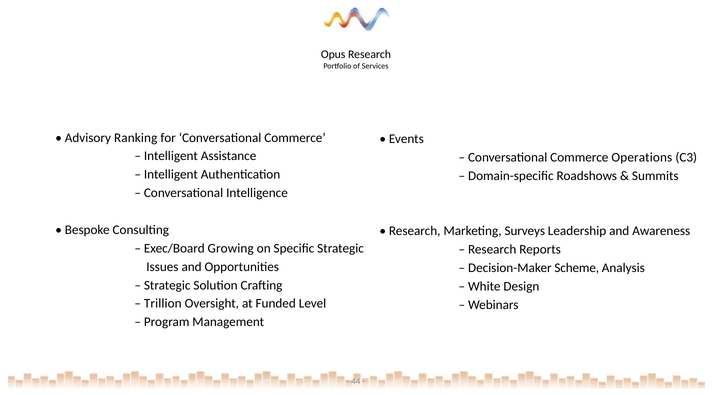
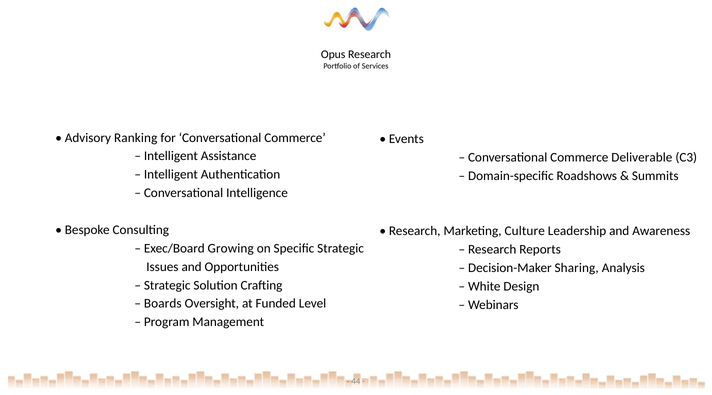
Operations: Operations -> Deliverable (642, 158)
Surveys: Surveys -> Culture (525, 231)
Scheme: Scheme -> Sharing (577, 268)
Trillion: Trillion -> Boards (163, 304)
